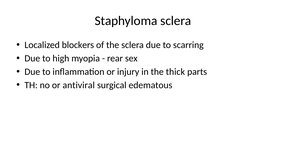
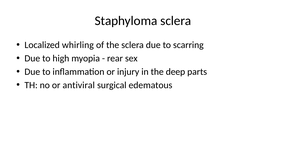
blockers: blockers -> whirling (78, 45)
thick: thick -> deep (175, 72)
